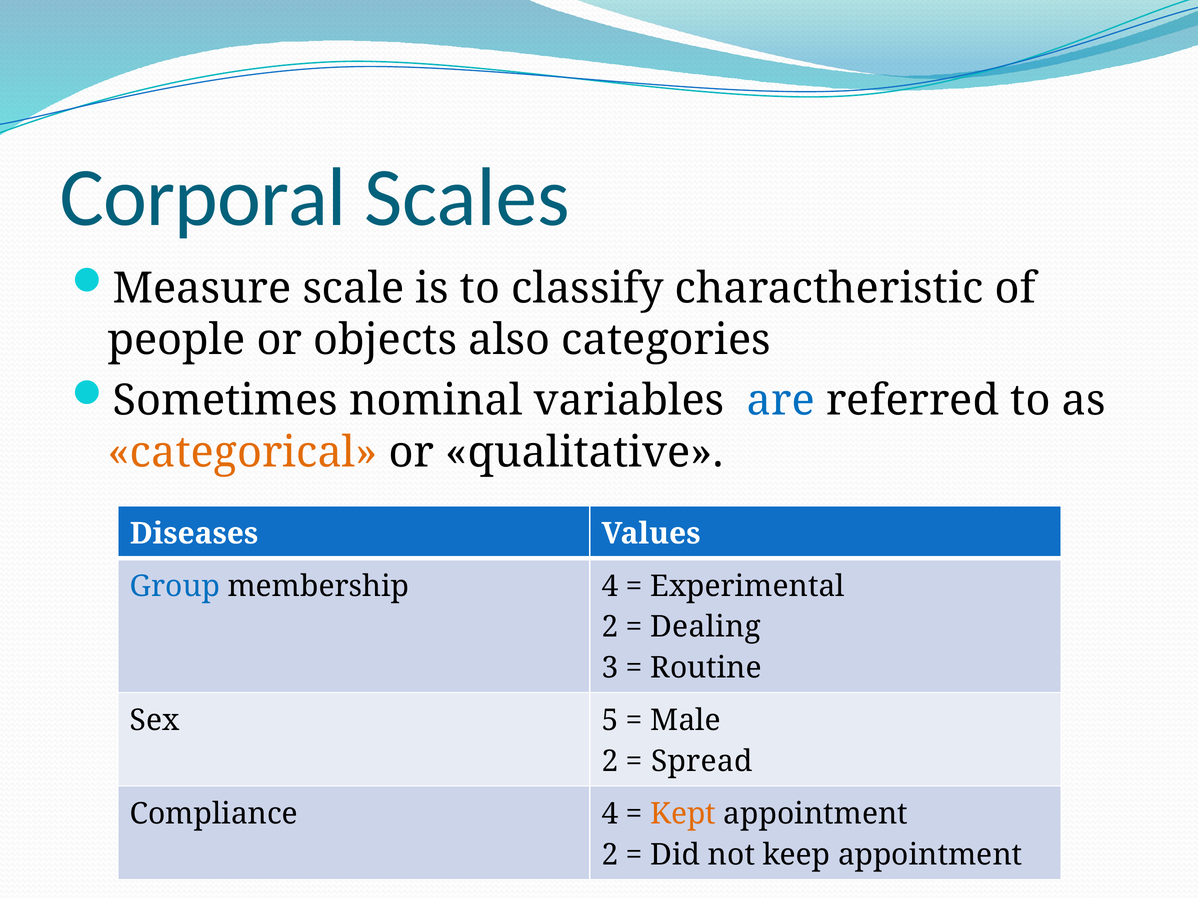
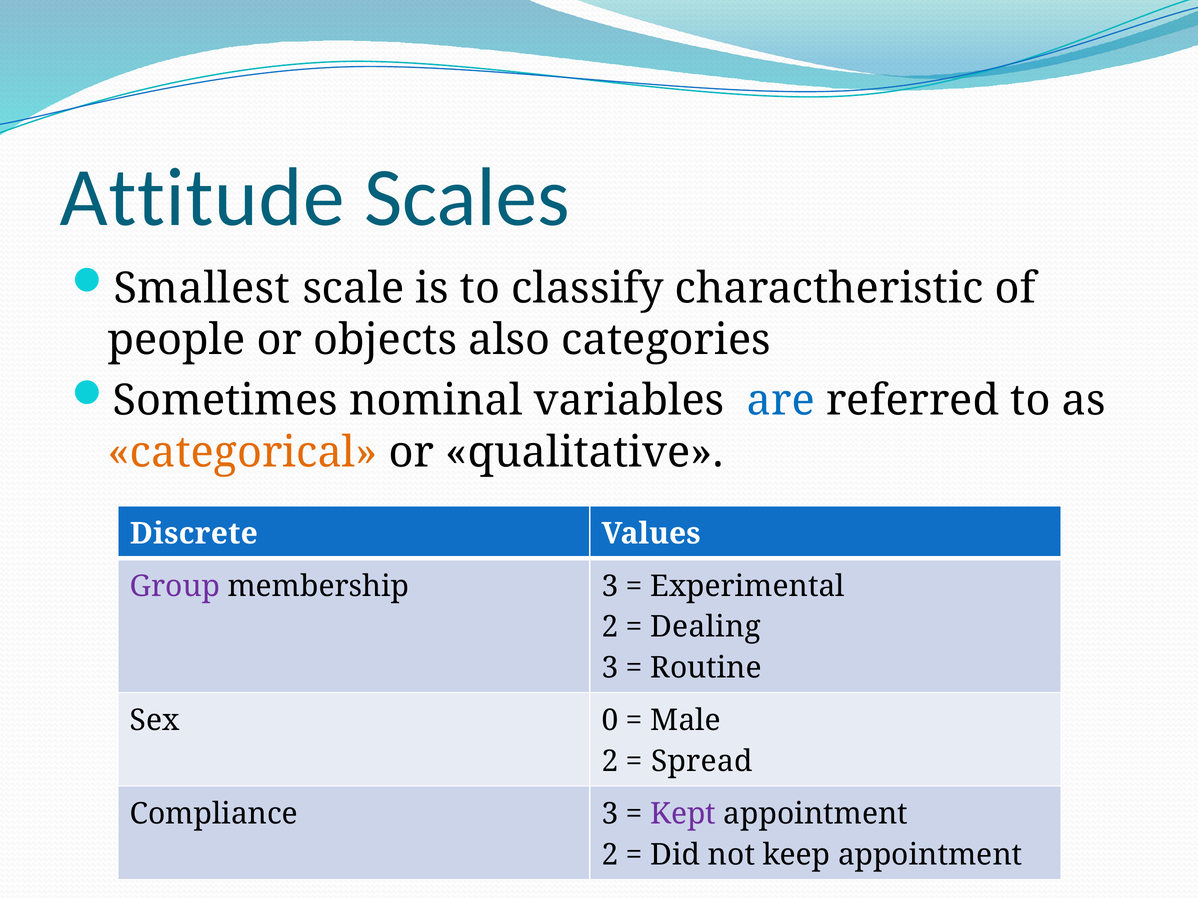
Corporal: Corporal -> Attitude (202, 198)
Measure: Measure -> Smallest (202, 288)
Diseases: Diseases -> Discrete (194, 534)
Group colour: blue -> purple (175, 587)
membership 4: 4 -> 3 (610, 587)
5: 5 -> 0 (610, 721)
Compliance 4: 4 -> 3 (610, 814)
Kept colour: orange -> purple (683, 814)
